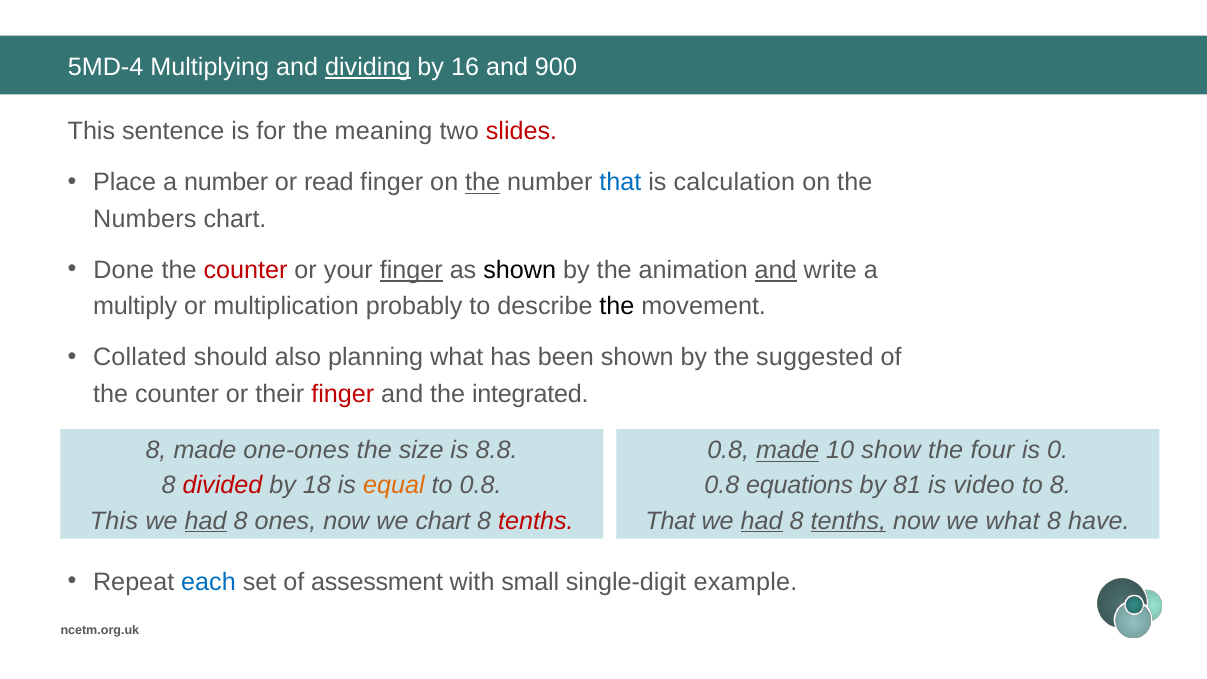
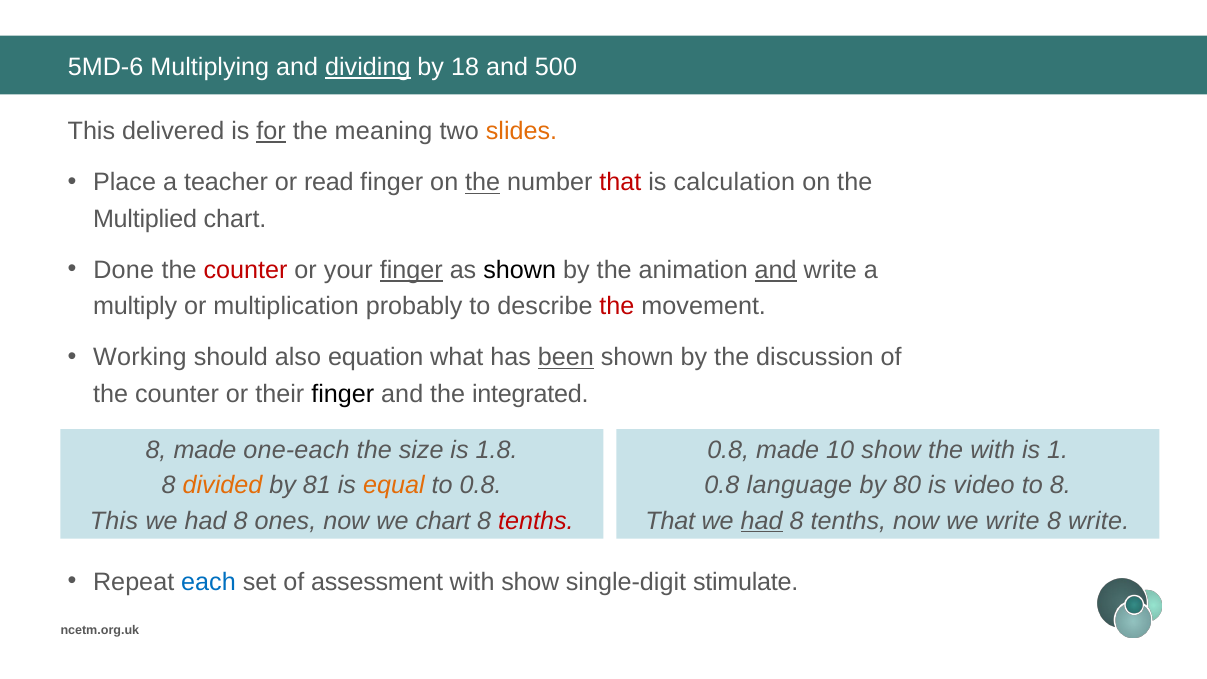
5MD-4: 5MD-4 -> 5MD-6 (106, 67)
16: 16 -> 18 (465, 67)
900: 900 -> 500 (556, 67)
sentence: sentence -> delivered (173, 131)
for underline: none -> present (271, 131)
slides colour: red -> orange (522, 131)
a number: number -> teacher (226, 183)
that colour: blue -> red (620, 183)
Numbers: Numbers -> Multiplied (145, 219)
the colour: black -> red (617, 306)
Collated: Collated -> Working (140, 358)
planning: planning -> equation (376, 358)
been underline: none -> present (566, 358)
suggested: suggested -> discussion (815, 358)
finger colour: red -> black (343, 394)
one-ones: one-ones -> one-each (297, 450)
8.8: 8.8 -> 1.8 (497, 450)
made underline: present -> none (788, 450)
the four: four -> with (993, 450)
0: 0 -> 1 (1058, 450)
divided colour: red -> orange (222, 486)
18: 18 -> 81 (317, 486)
equations: equations -> language (799, 486)
81: 81 -> 80 (907, 486)
had underline: present -> none (206, 521)
tenths underline: present -> none (848, 521)
we what: what -> write (1013, 521)
8 have: have -> write (1099, 521)
with small: small -> show (530, 582)
example: example -> stimulate (746, 582)
